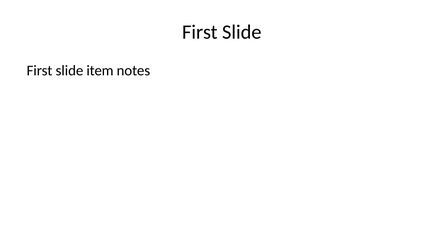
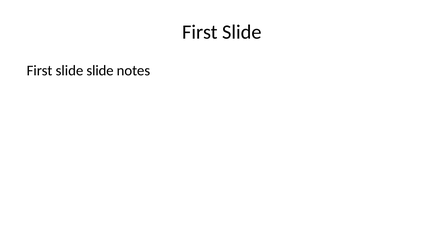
slide item: item -> slide (100, 70)
